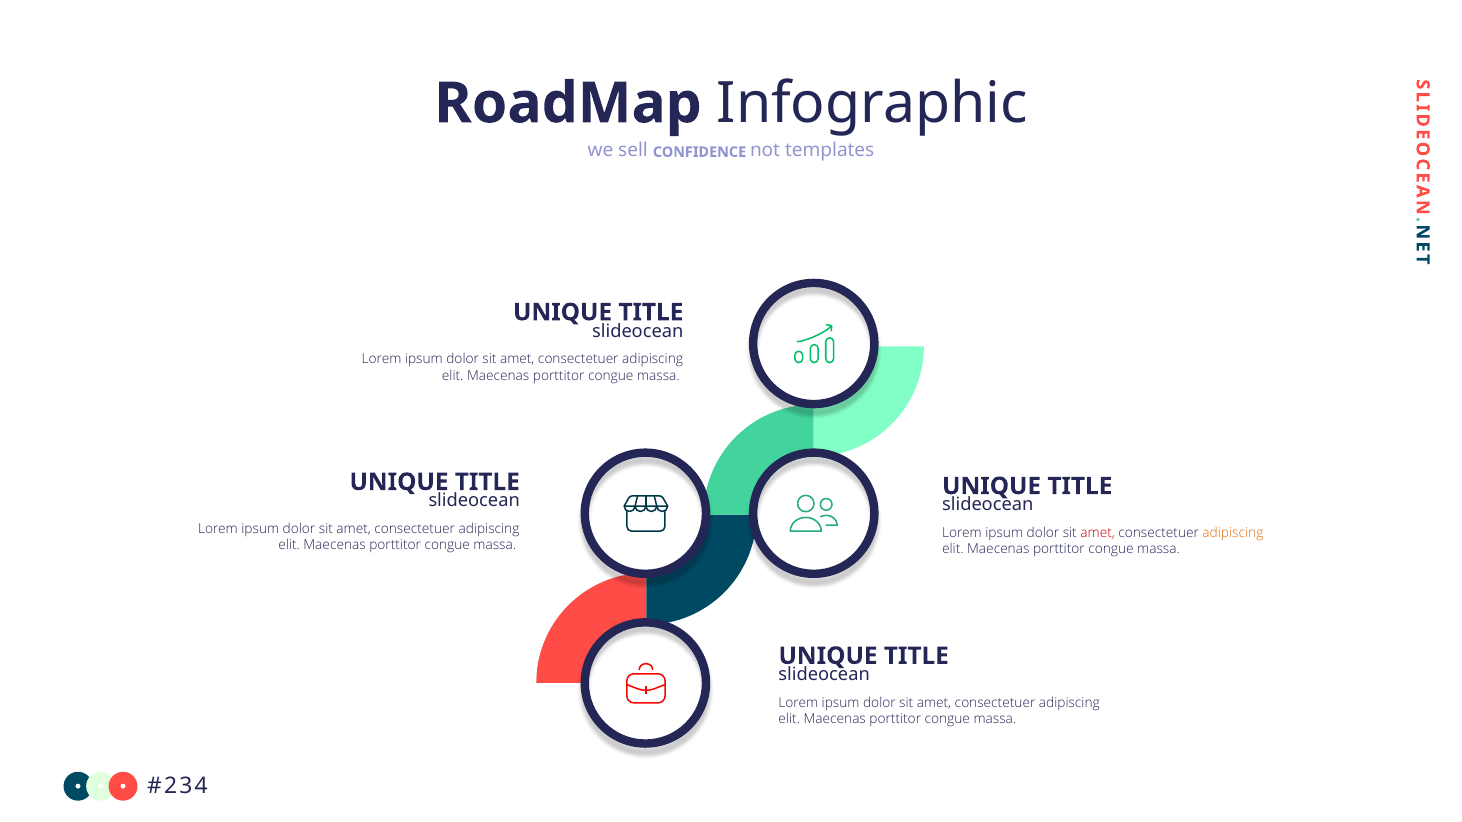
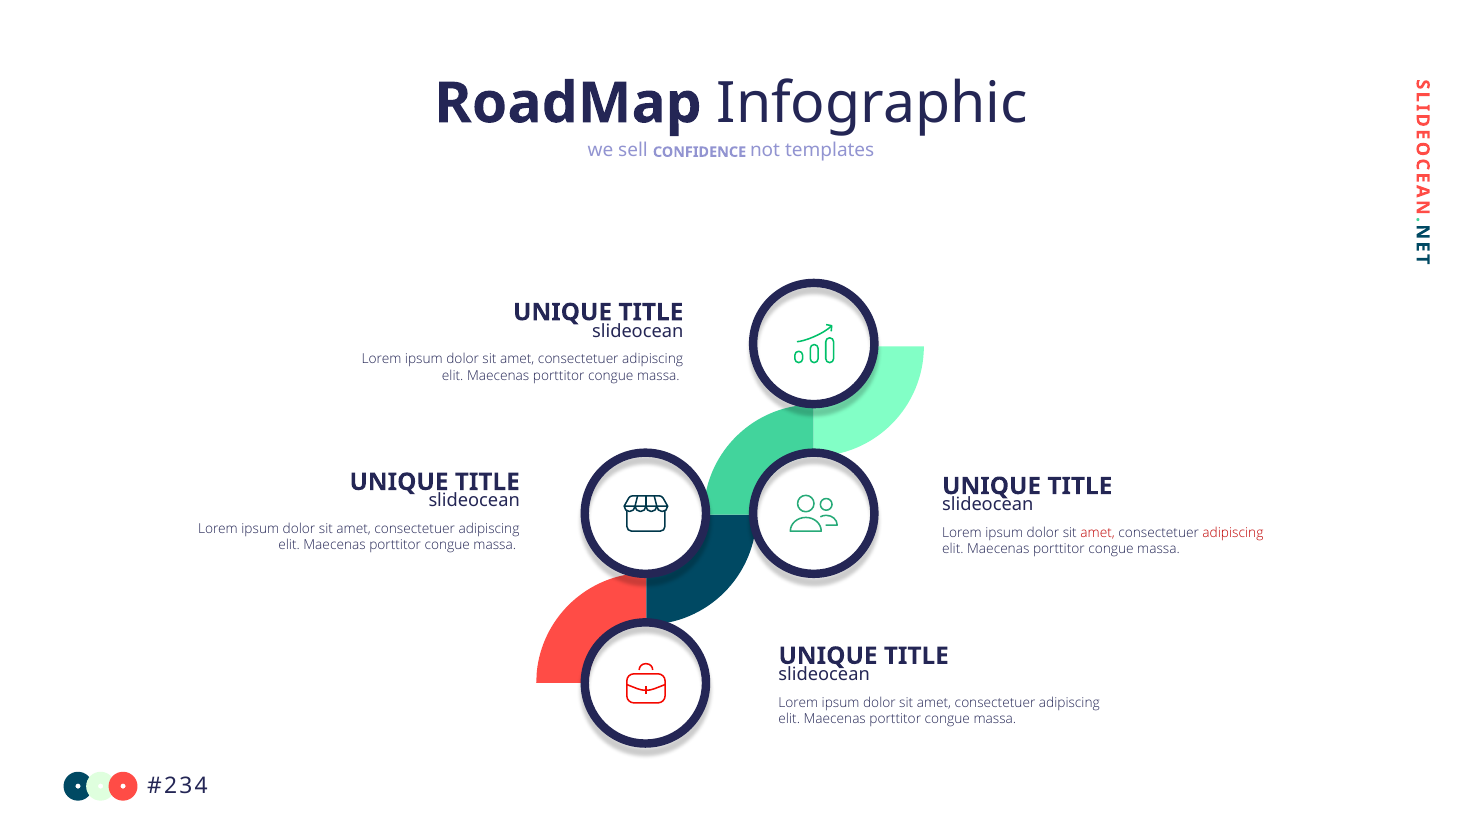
adipiscing colour: orange -> red (1233, 533)
